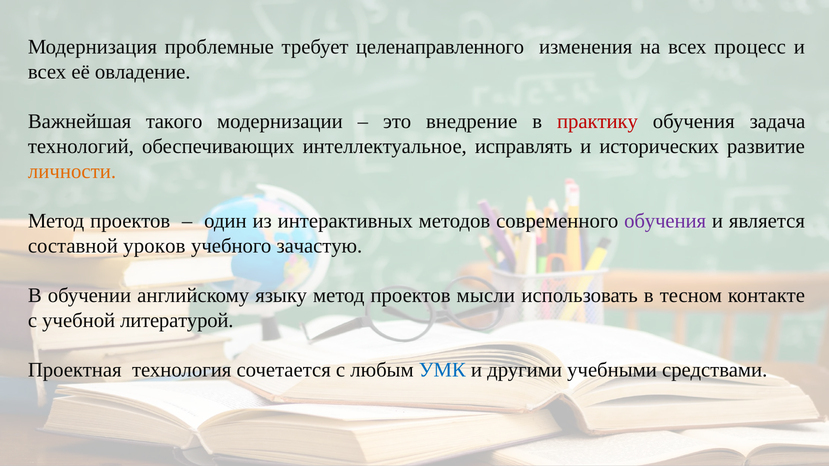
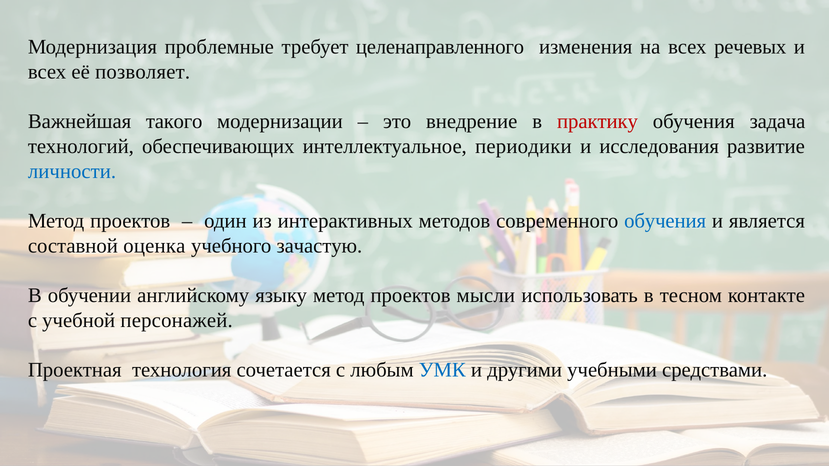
процесс: процесс -> речевых (750, 47)
овладение: овладение -> позволяет (143, 72)
исправлять: исправлять -> периодики (523, 147)
исторических: исторических -> исследования (659, 147)
личности colour: orange -> blue (72, 171)
обучения colour: purple -> blue (665, 221)
уроков: уроков -> оценка (154, 246)
литературой: литературой -> персонажей (177, 321)
